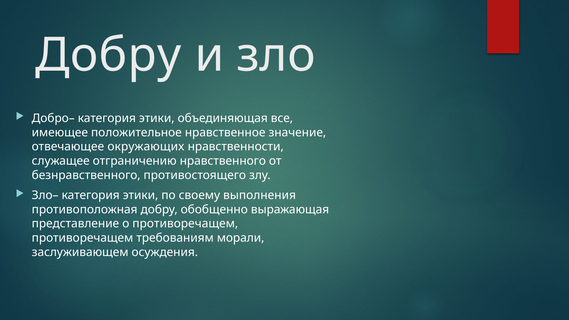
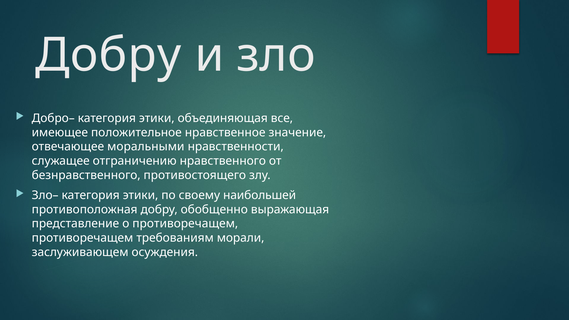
окружающих: окружающих -> моральными (146, 147)
выполнения: выполнения -> наибольшей (260, 195)
